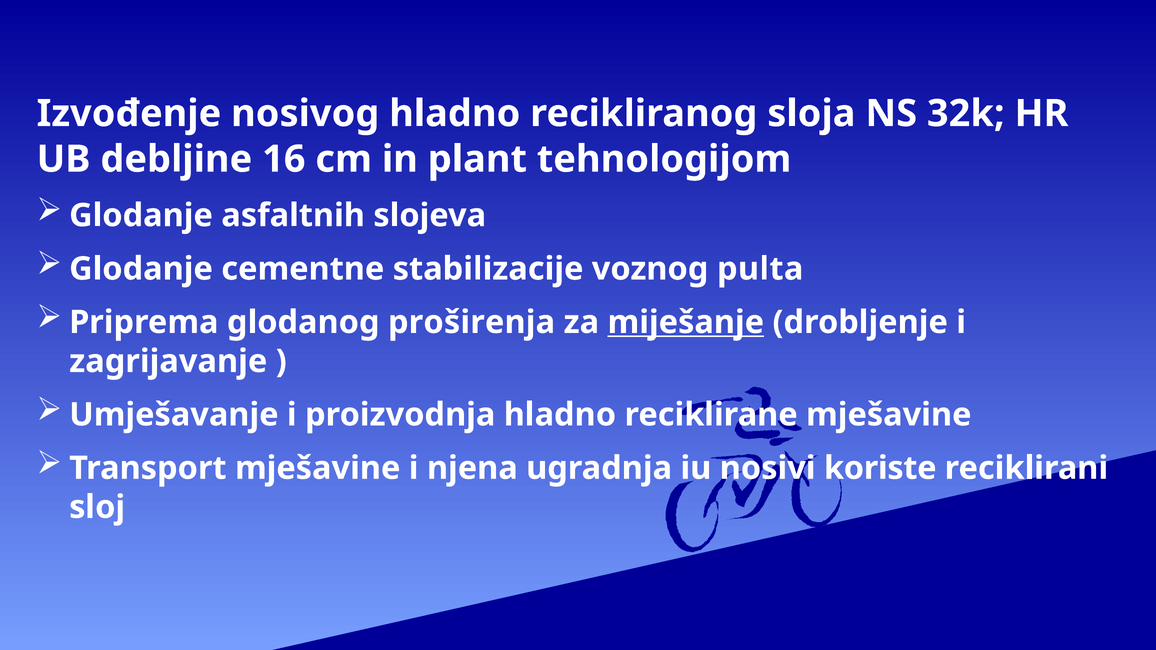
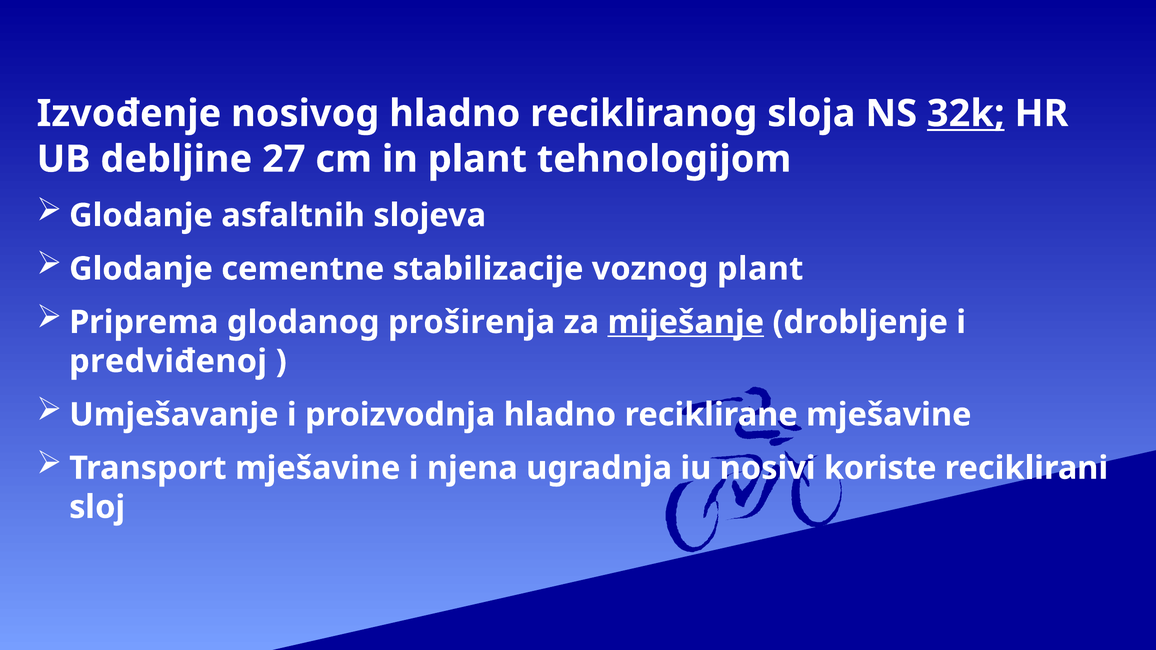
32k underline: none -> present (966, 114)
16: 16 -> 27 (284, 159)
voznog pulta: pulta -> plant (760, 269)
zagrijavanje: zagrijavanje -> predviđenoj (168, 361)
